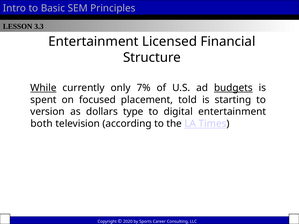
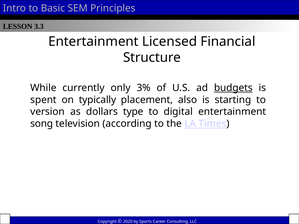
While underline: present -> none (43, 88)
7%: 7% -> 3% (144, 88)
focused: focused -> typically (97, 100)
told: told -> also (188, 100)
both: both -> song (42, 124)
